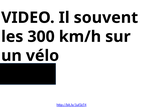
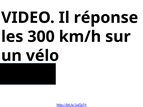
souvent: souvent -> réponse (106, 18)
